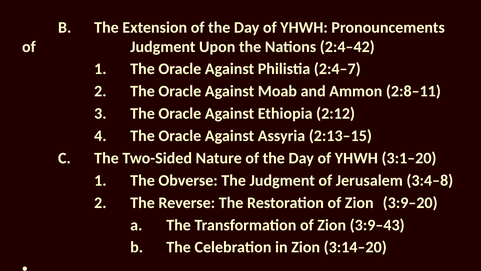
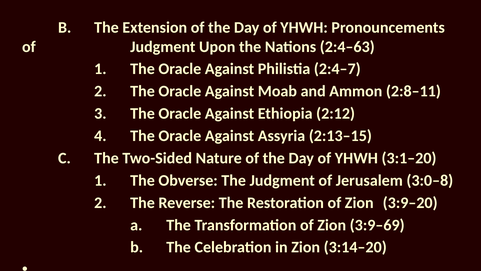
2:4–42: 2:4–42 -> 2:4–63 (347, 47)
3:4–8: 3:4–8 -> 3:0–8 (430, 180)
3:9–43: 3:9–43 -> 3:9–69 (377, 225)
